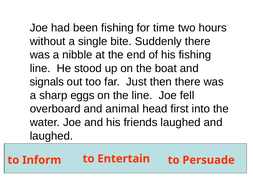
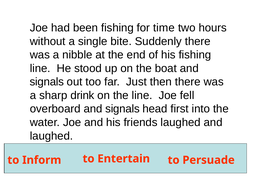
eggs: eggs -> drink (82, 95)
overboard and animal: animal -> signals (122, 109)
